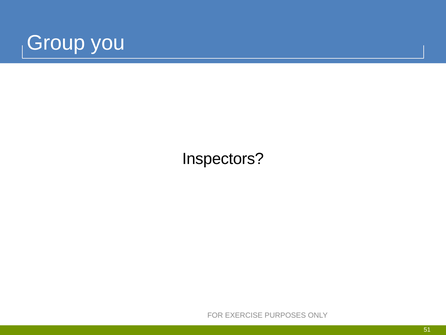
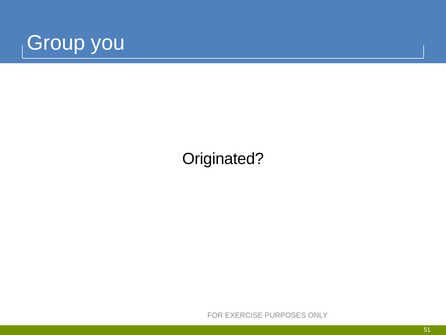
Inspectors: Inspectors -> Originated (223, 159)
